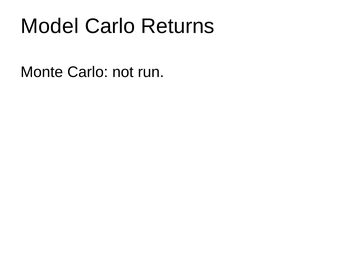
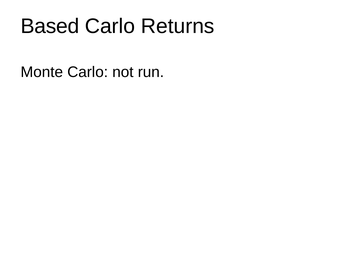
Model: Model -> Based (50, 26)
